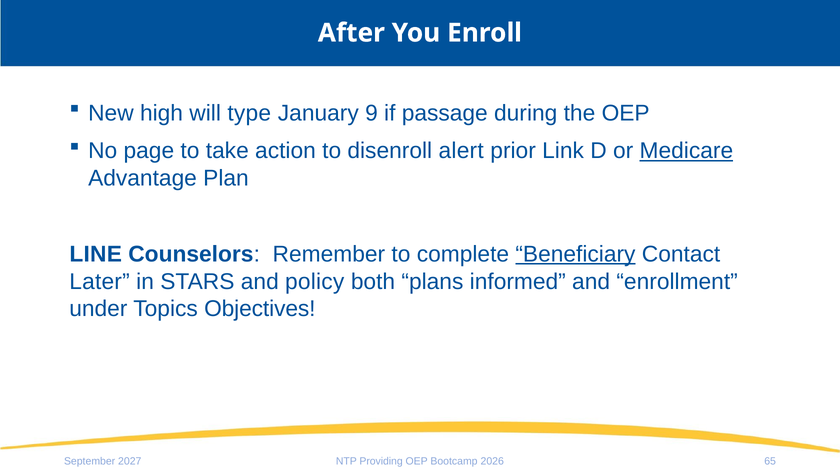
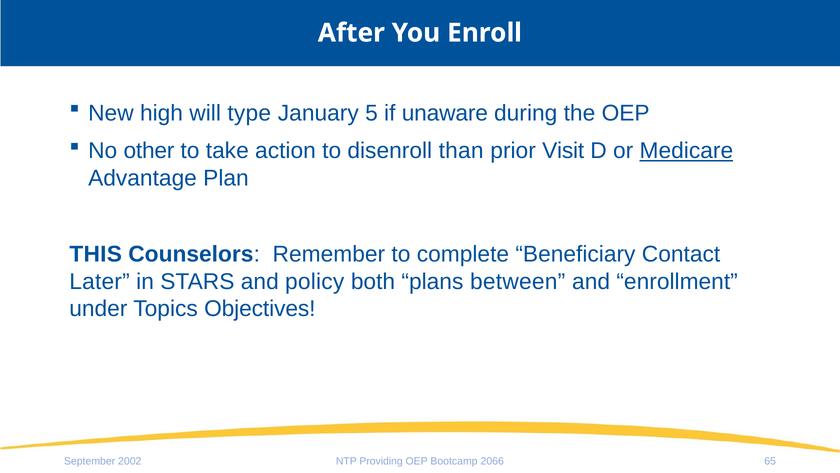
9: 9 -> 5 (371, 113)
passage: passage -> unaware (445, 113)
page: page -> other (149, 151)
alert: alert -> than (461, 151)
Link: Link -> Visit (563, 151)
LINE: LINE -> THIS (96, 254)
Beneficiary underline: present -> none (575, 254)
informed: informed -> between (518, 281)
2027: 2027 -> 2002 (130, 461)
2026: 2026 -> 2066 (492, 461)
